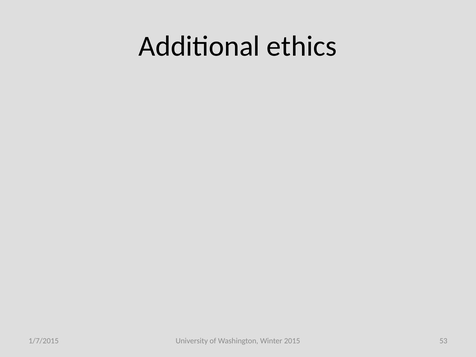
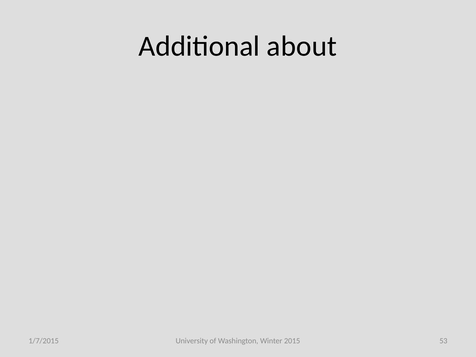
ethics: ethics -> about (302, 46)
